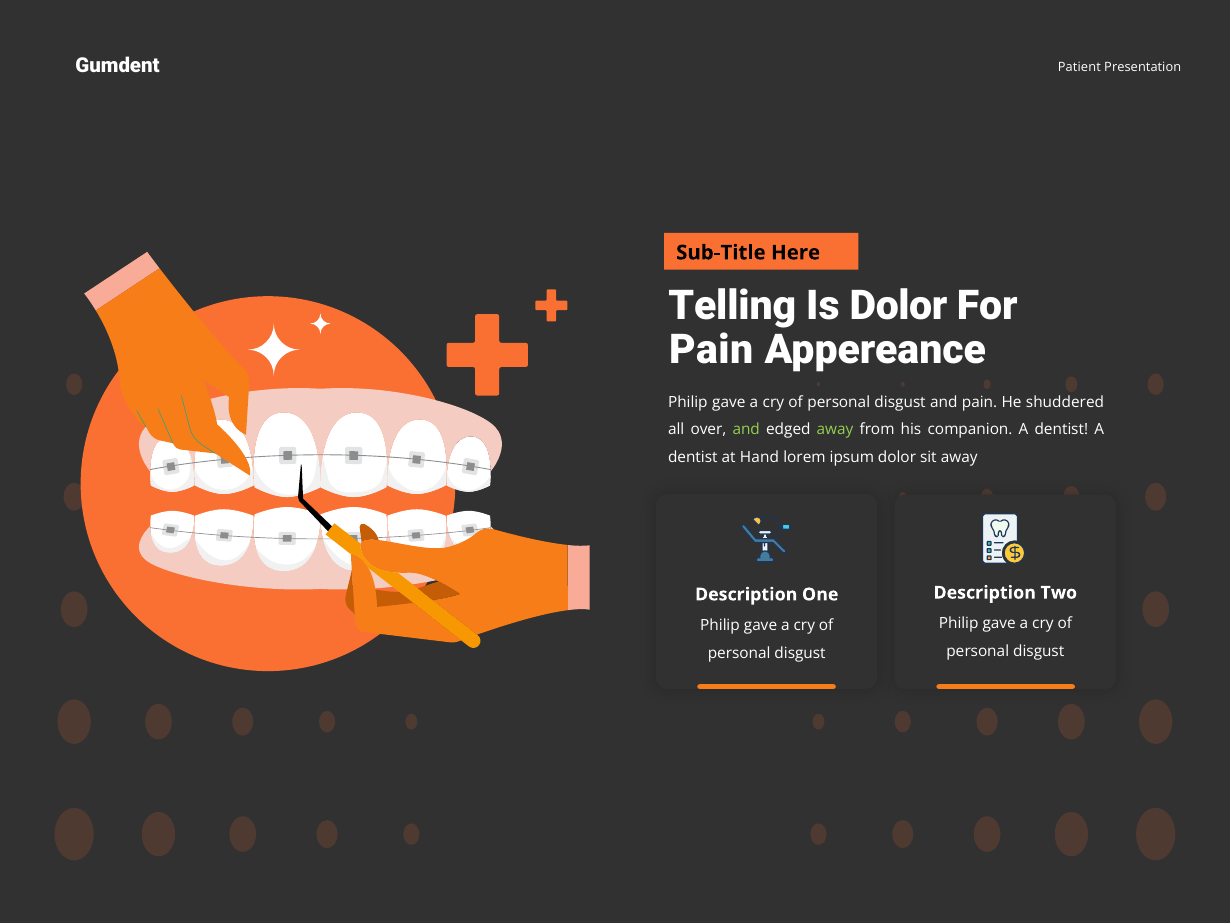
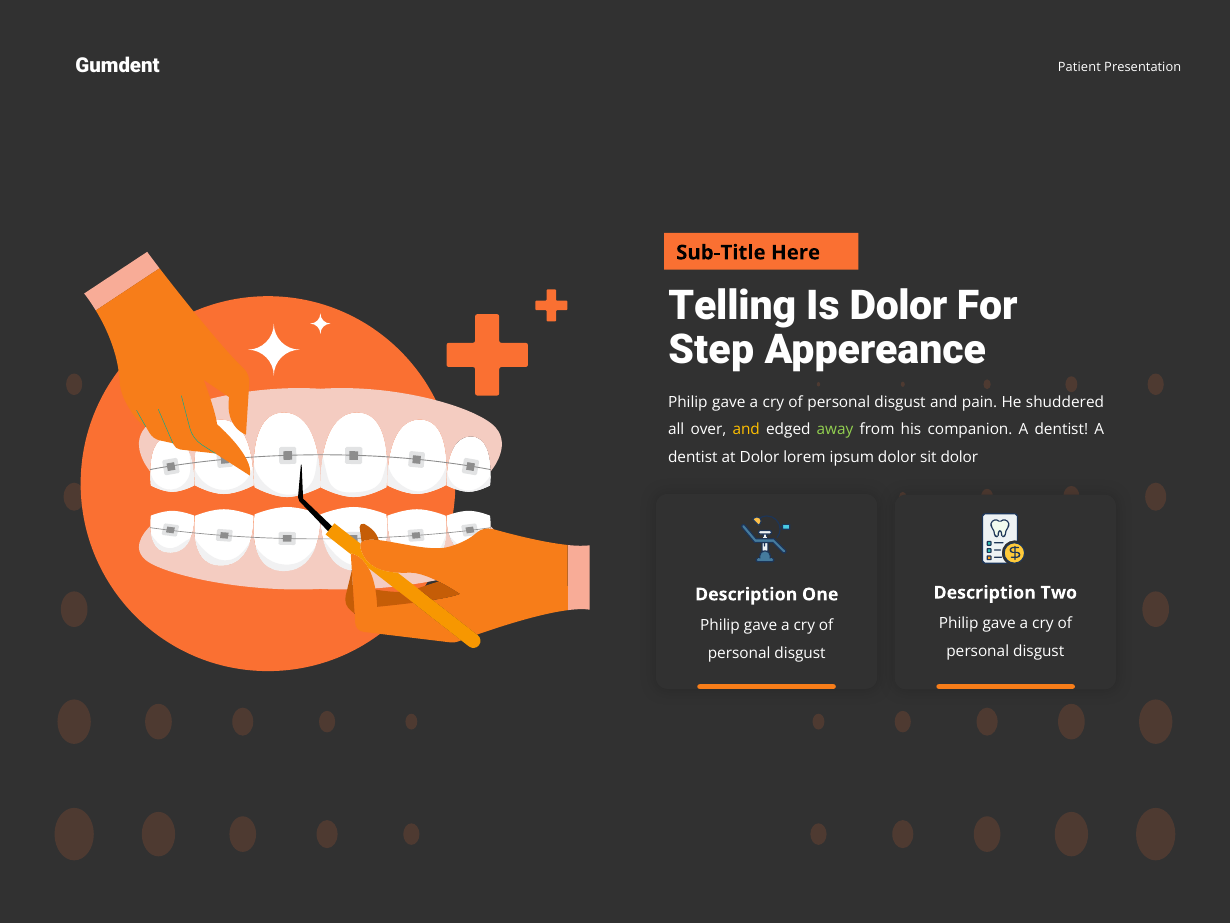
Pain: Pain -> Step (711, 350)
and colour: light green -> yellow (746, 430)
at Hand: Hand -> Dolor (759, 457)
sit away: away -> dolor (959, 457)
